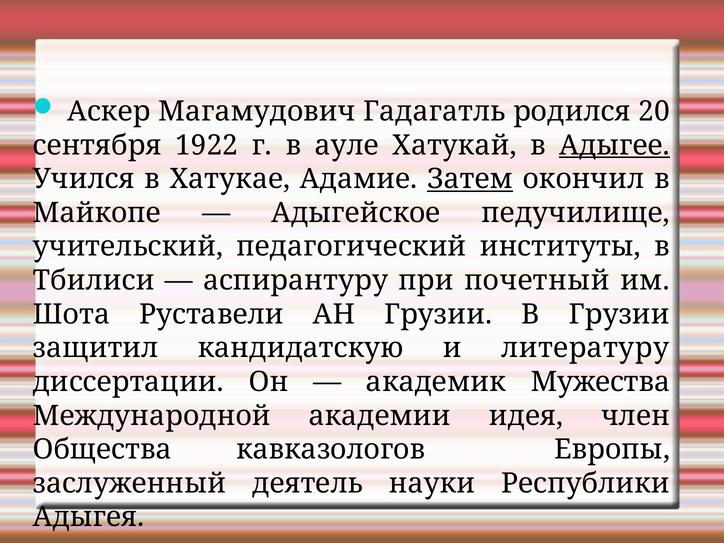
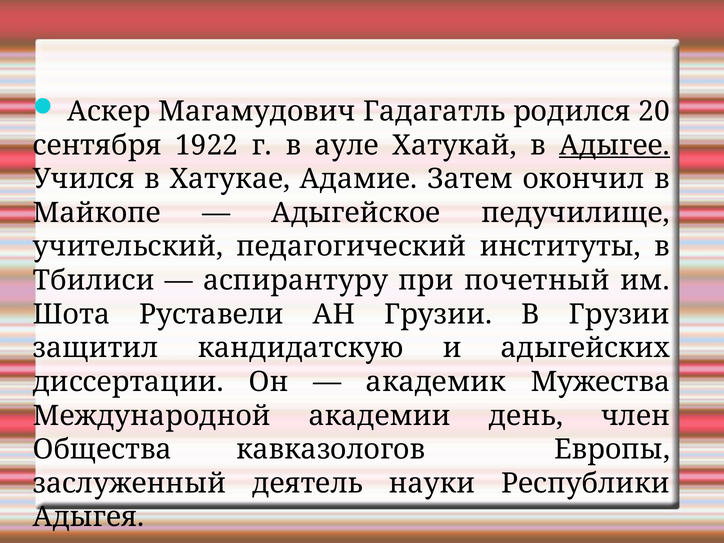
Затем underline: present -> none (470, 179)
литературу: литературу -> адыгейских (585, 348)
идея: идея -> день (526, 416)
